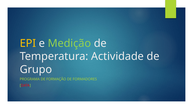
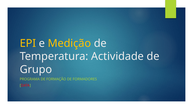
Medição colour: light green -> yellow (69, 43)
